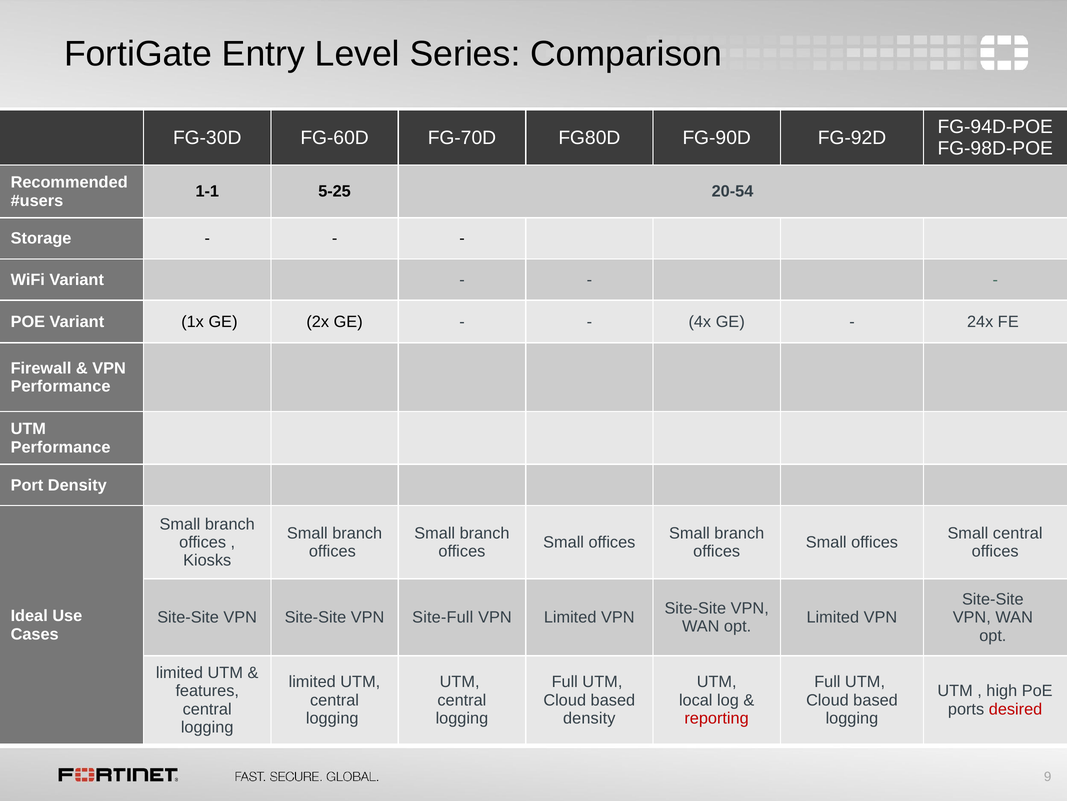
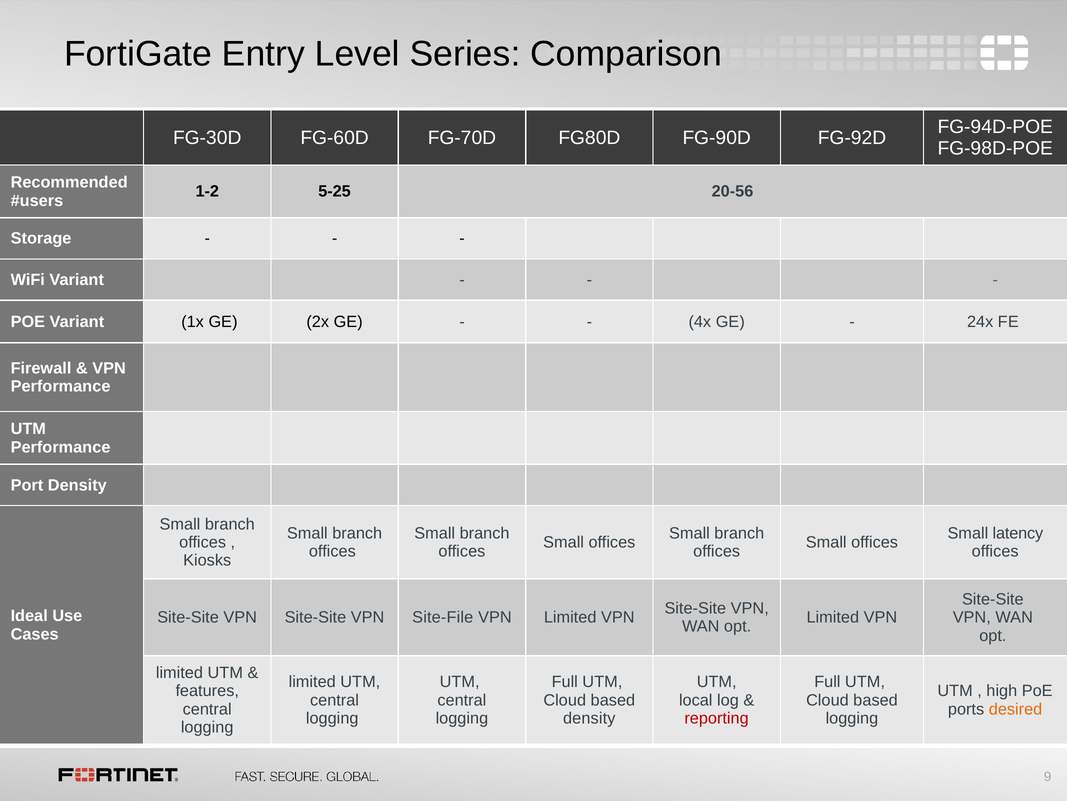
1-1: 1-1 -> 1-2 (207, 191)
20-54: 20-54 -> 20-56 (733, 191)
Small central: central -> latency (1018, 533)
Site-Full: Site-Full -> Site-File (443, 617)
desired colour: red -> orange (1016, 709)
